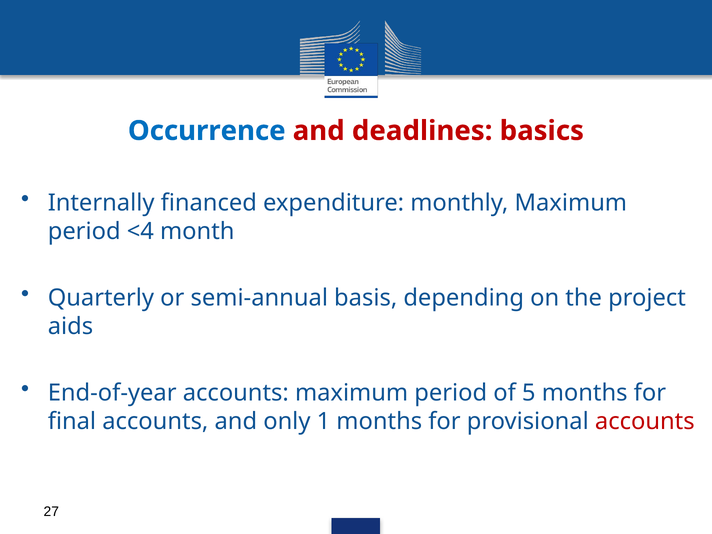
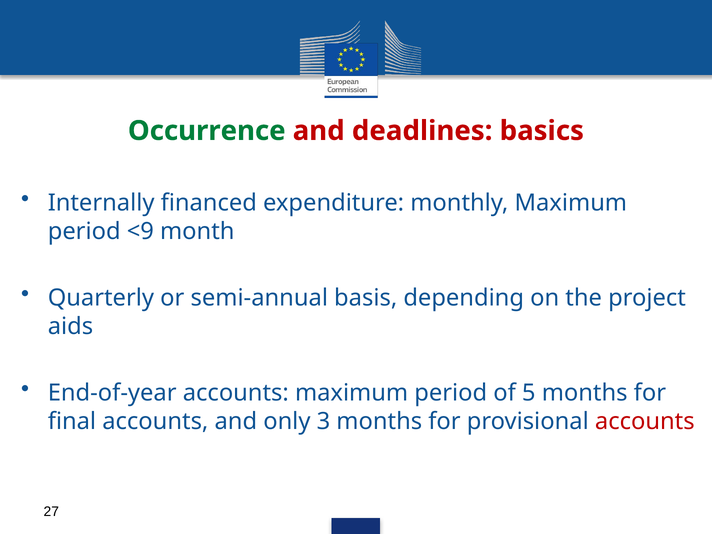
Occurrence colour: blue -> green (207, 131)
<4: <4 -> <9 (140, 231)
1: 1 -> 3 (323, 421)
